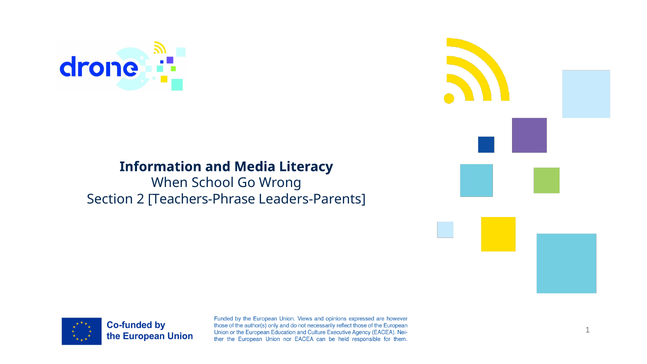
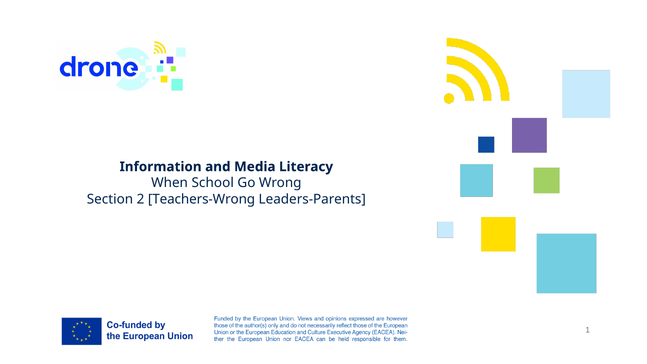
Teachers-Phrase: Teachers-Phrase -> Teachers-Wrong (202, 199)
